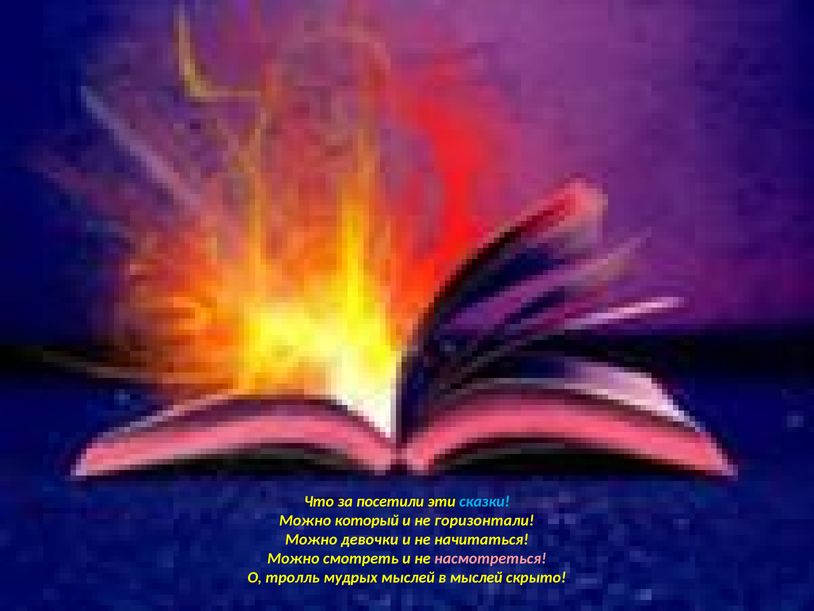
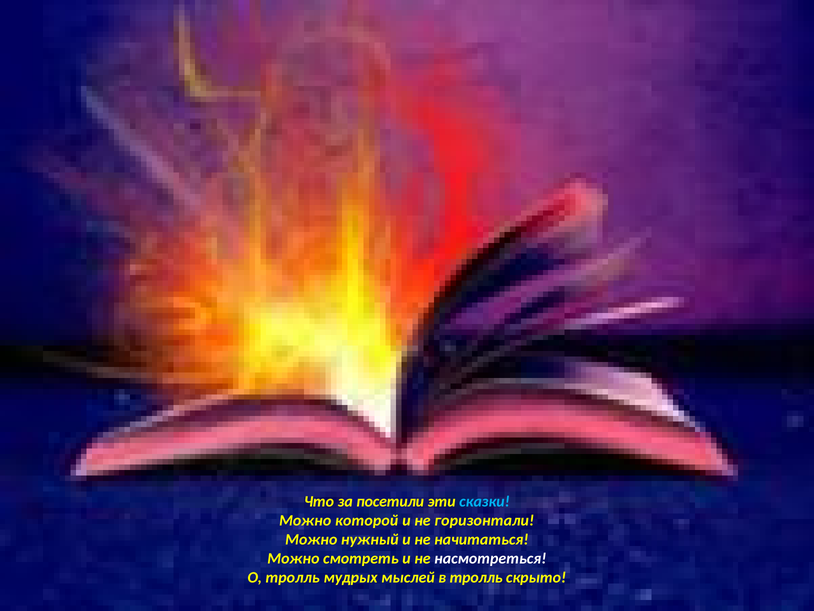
который: который -> которой (367, 520)
девочки: девочки -> нужный (370, 539)
насмотреться colour: pink -> white (490, 558)
в мыслей: мыслей -> тролль (476, 577)
